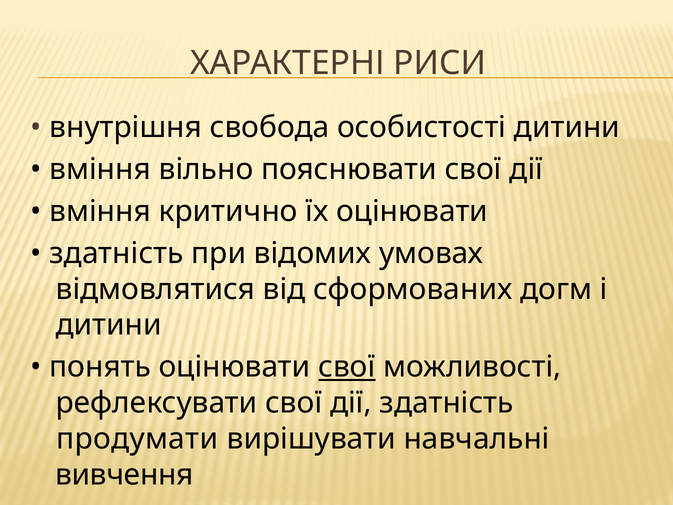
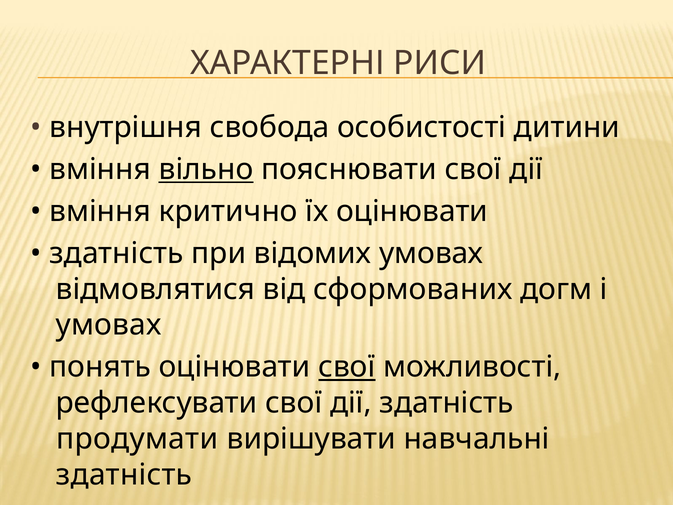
вільно underline: none -> present (206, 169)
дитини: дитини -> умовах (109, 325)
вивчення: вивчення -> здатність (124, 475)
